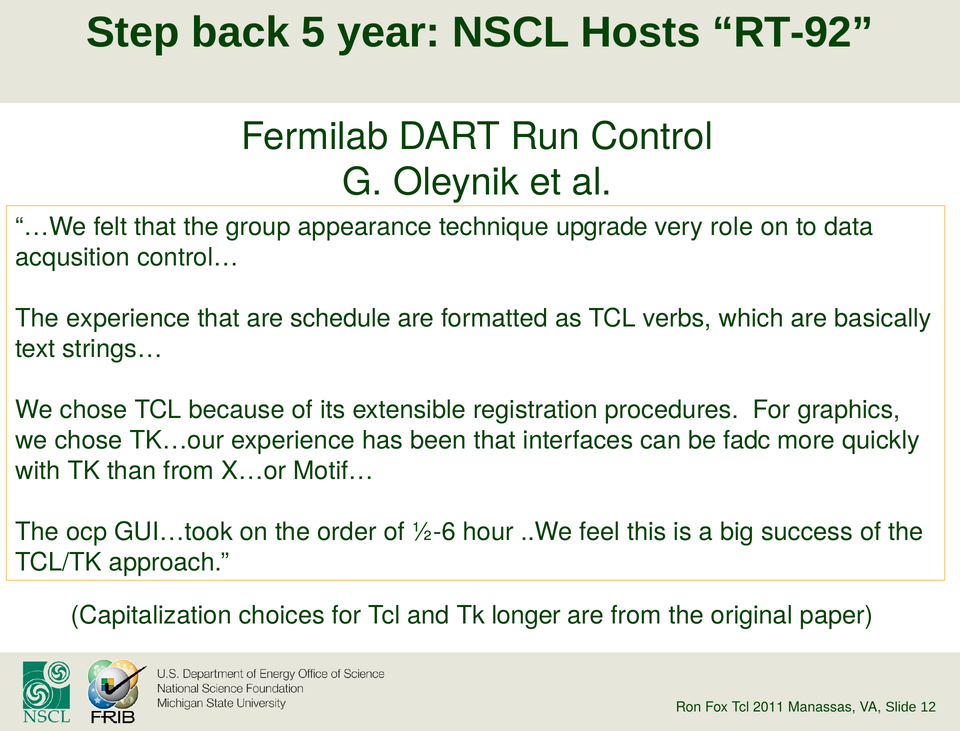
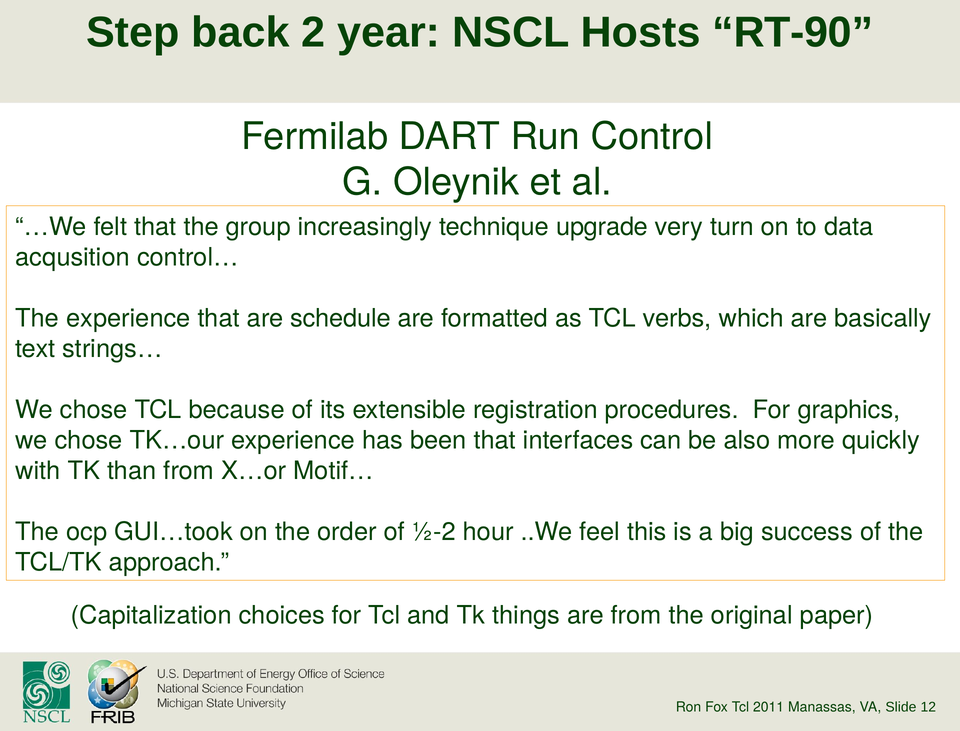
5: 5 -> 2 (313, 33)
RT-92: RT-92 -> RT-90 (793, 33)
appearance: appearance -> increasingly (365, 227)
role: role -> turn (732, 227)
fadc: fadc -> also (747, 441)
½-6: ½-6 -> ½-2 (434, 532)
longer: longer -> things (526, 616)
